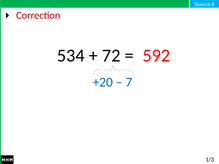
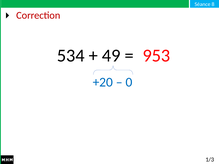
72: 72 -> 49 (111, 56)
592: 592 -> 953 (156, 56)
7: 7 -> 0 (129, 82)
